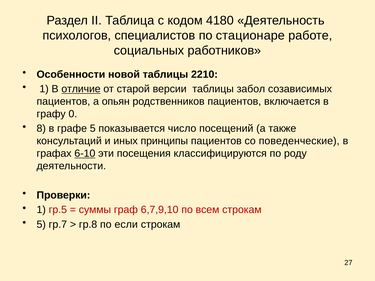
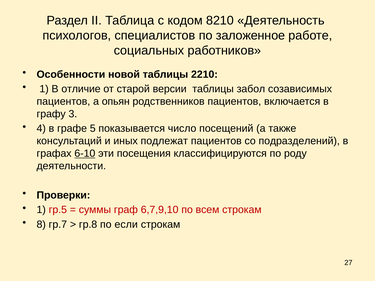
4180: 4180 -> 8210 (220, 21)
стационаре: стационаре -> заложенное (251, 36)
отличие underline: present -> none (81, 89)
0: 0 -> 3 (73, 114)
8: 8 -> 4 (41, 129)
принципы: принципы -> подлежат (164, 141)
поведенческие: поведенческие -> подразделений (299, 141)
5: 5 -> 8 (41, 225)
